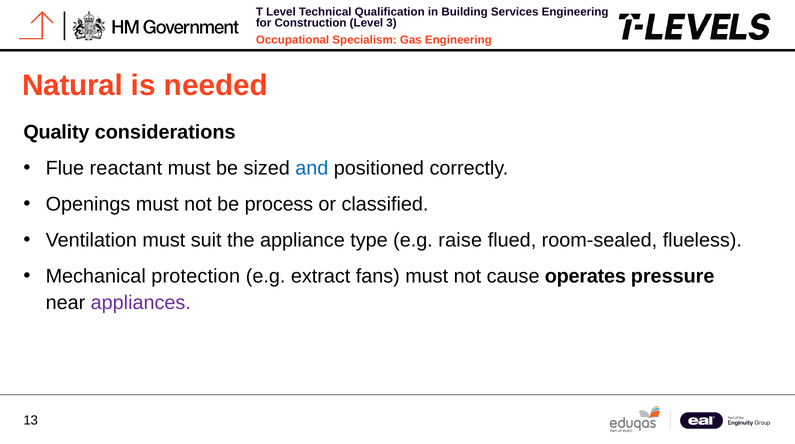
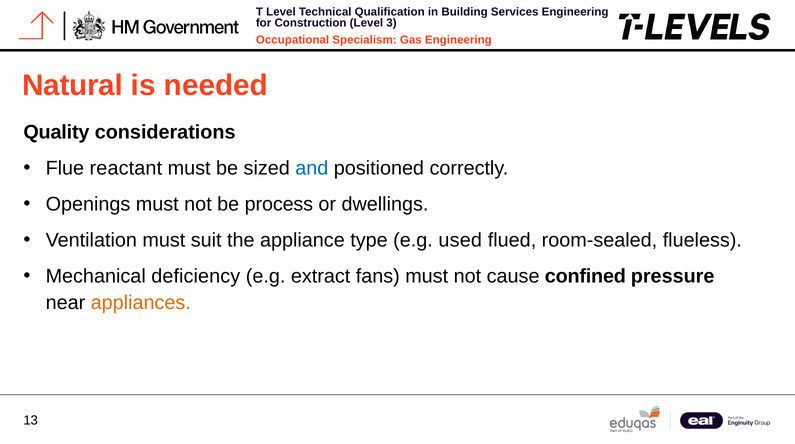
classified: classified -> dwellings (385, 205)
raise: raise -> used (460, 241)
protection: protection -> deficiency (196, 277)
operates: operates -> confined (585, 277)
appliances colour: purple -> orange (141, 303)
